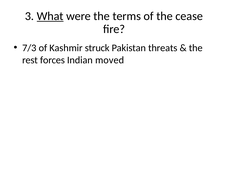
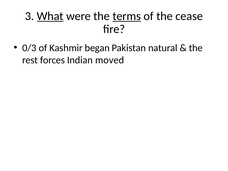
terms underline: none -> present (127, 16)
7/3: 7/3 -> 0/3 (29, 48)
struck: struck -> began (97, 48)
threats: threats -> natural (163, 48)
